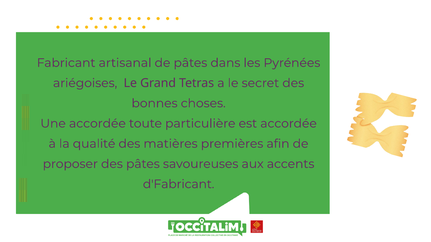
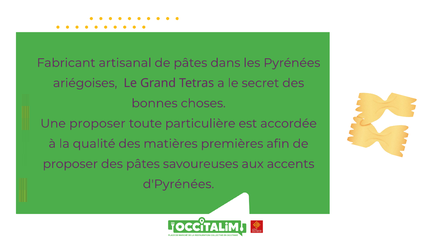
Une accordée: accordée -> proposer (97, 124)
d'Fabricant: d'Fabricant -> d'Pyrénées (179, 184)
